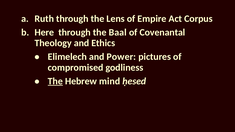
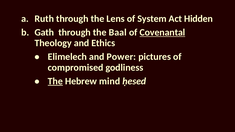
Empire: Empire -> System (152, 19)
Corpus: Corpus -> Hidden (198, 19)
Here: Here -> Gath (44, 32)
Covenantal underline: none -> present (162, 32)
